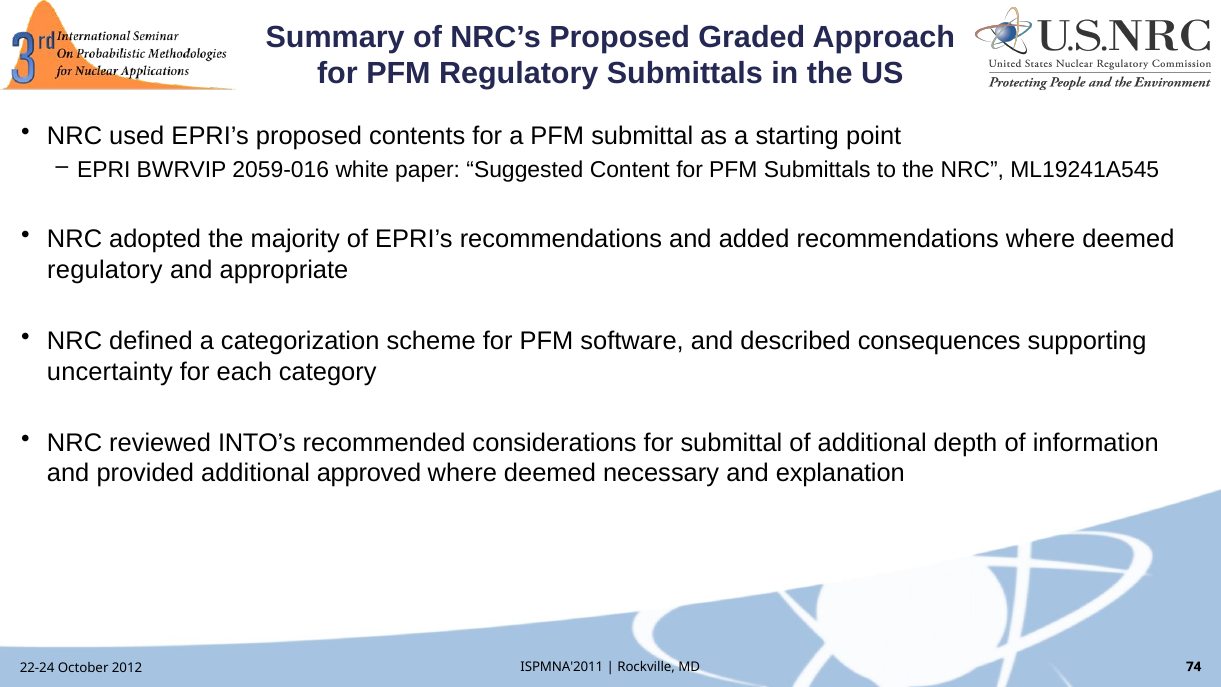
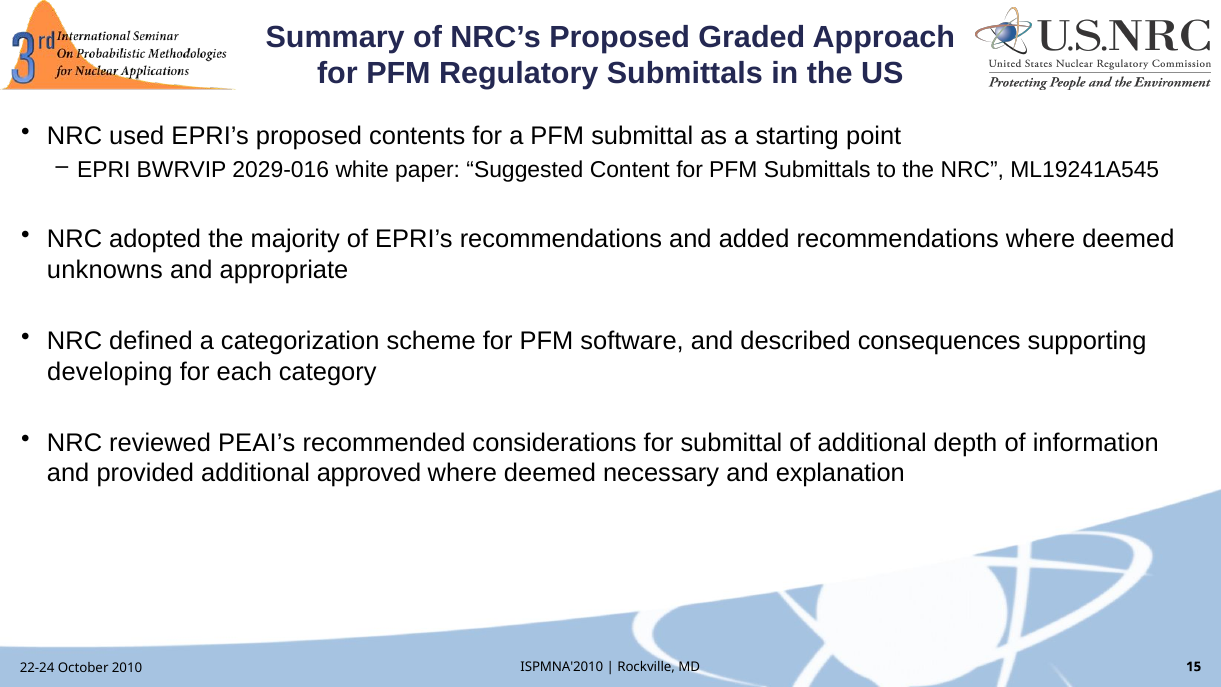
2059-016: 2059-016 -> 2029-016 (281, 169)
regulatory: regulatory -> unknowns (105, 270)
uncertainty: uncertainty -> developing (110, 372)
INTO’s: INTO’s -> PEAI’s (257, 443)
ISPMNA'2011: ISPMNA'2011 -> ISPMNA'2010 (562, 667)
74: 74 -> 15 (1194, 667)
2012: 2012 -> 2010 (127, 668)
